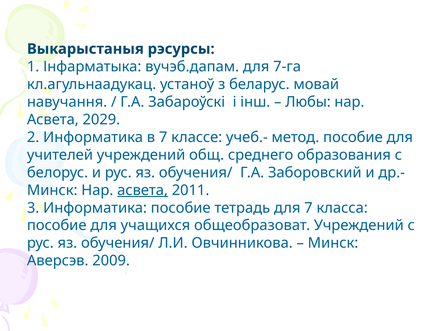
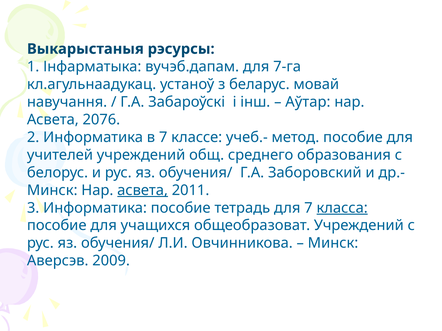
Любы: Любы -> Аўтар (308, 102)
2029: 2029 -> 2076 (101, 120)
класса underline: none -> present (342, 208)
